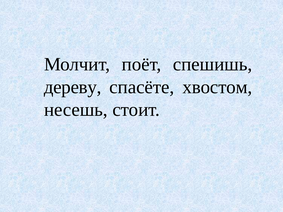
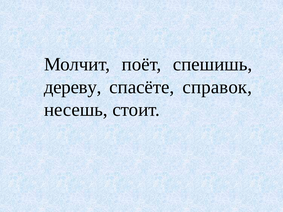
хвостом: хвостом -> справок (217, 87)
